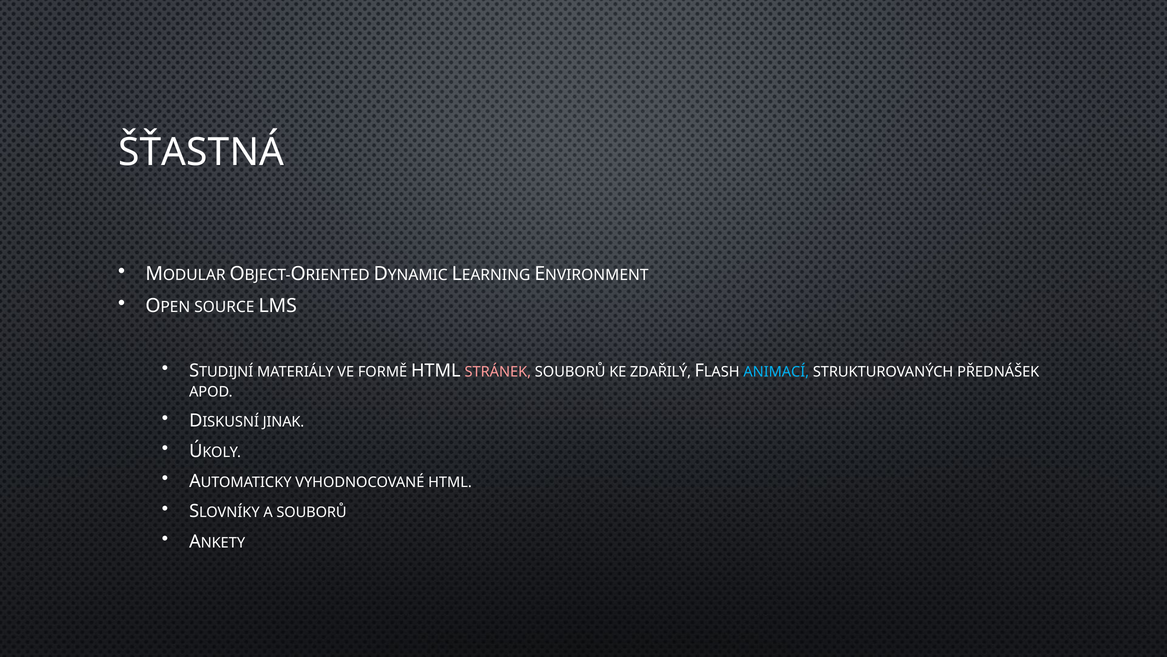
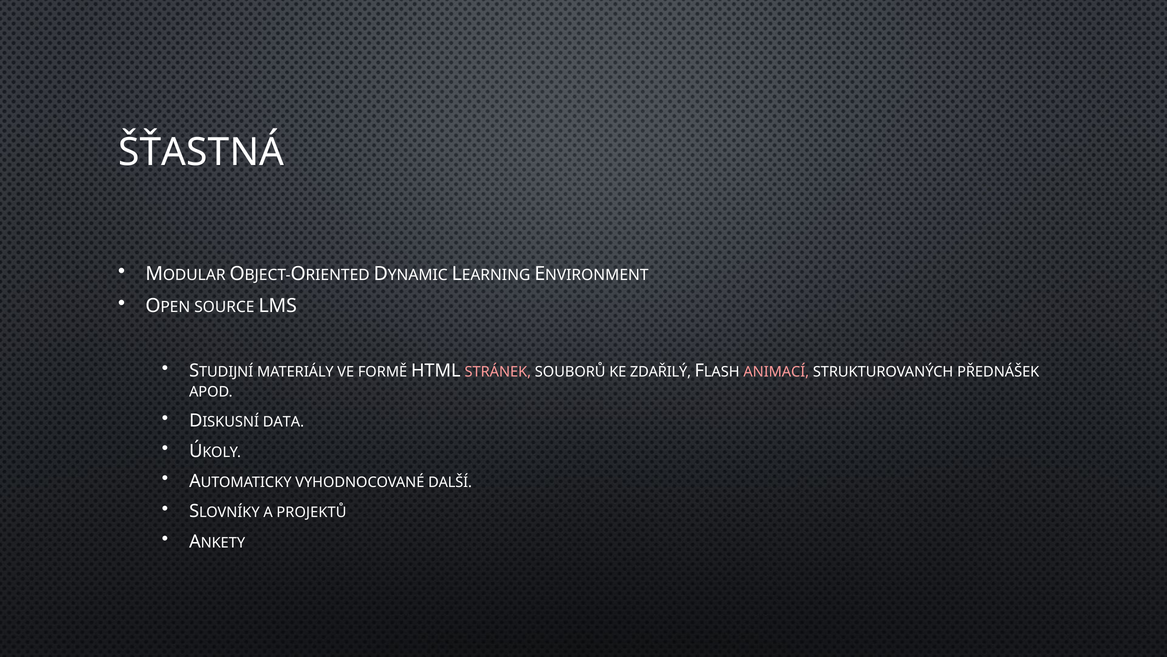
ANIMACÍ colour: light blue -> pink (776, 372)
JINAK: JINAK -> DATA (283, 422)
VYHODNOCOVANÉ HTML: HTML -> DALŠÍ (450, 482)
A SOUBORŮ: SOUBORŮ -> PROJEKTŮ (311, 512)
